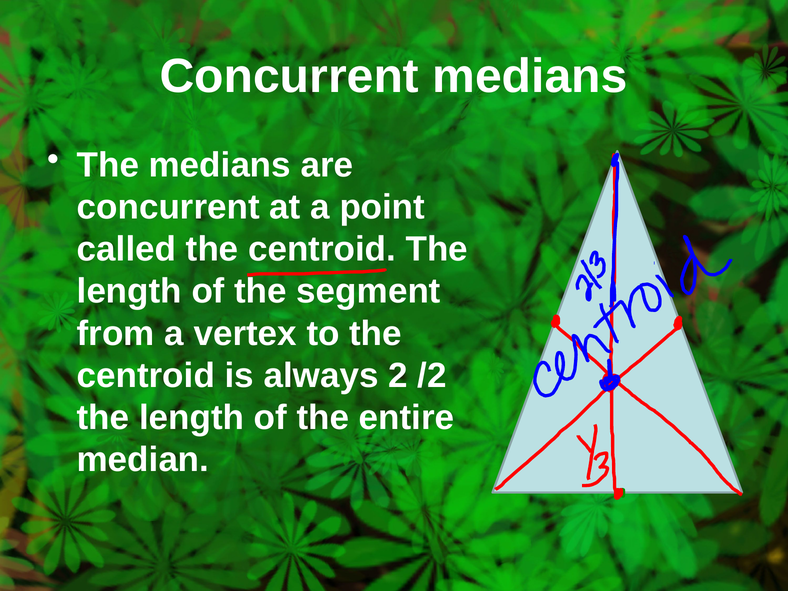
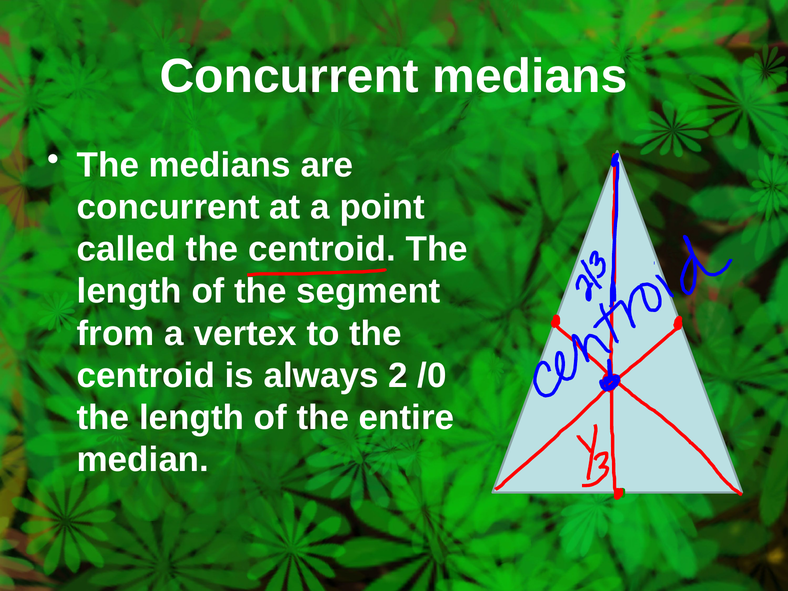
/2: /2 -> /0 (432, 375)
